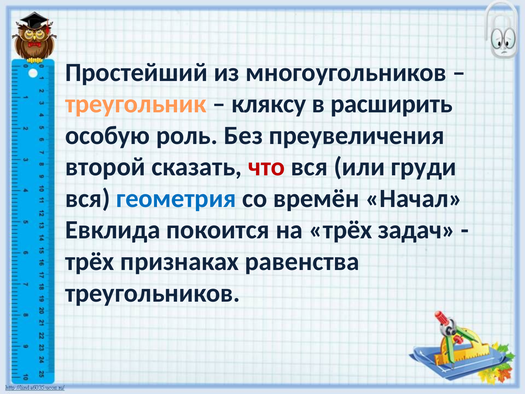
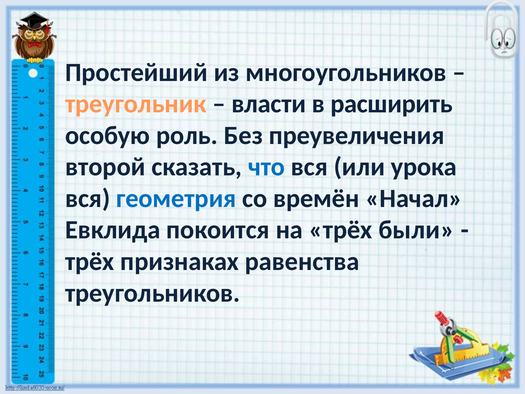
кляксу: кляксу -> власти (269, 104)
что colour: red -> blue (266, 167)
груди: груди -> урока (424, 167)
задач: задач -> были (416, 230)
